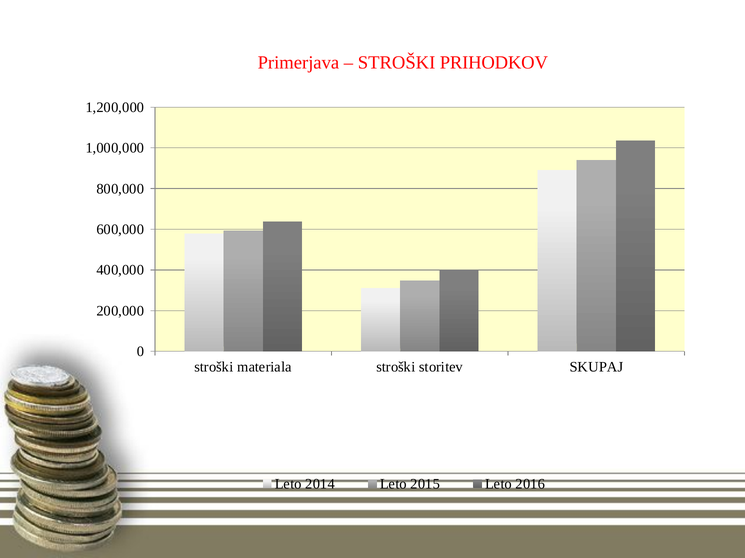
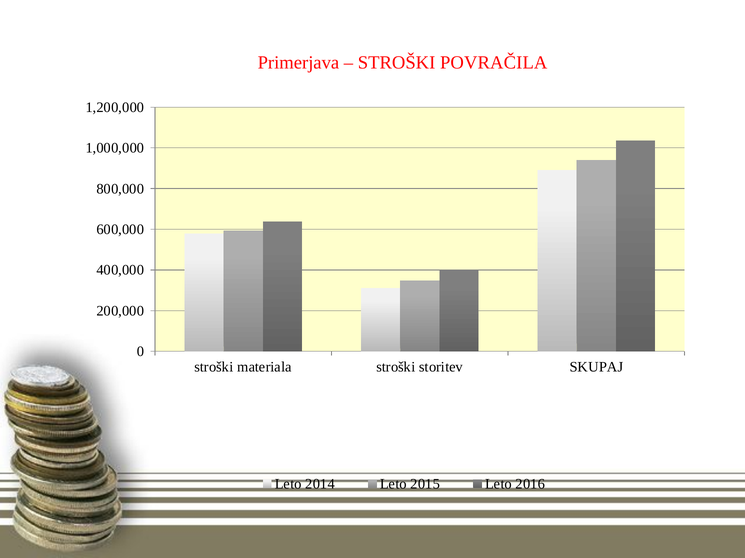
PRIHODKOV: PRIHODKOV -> POVRAČILA (494, 63)
